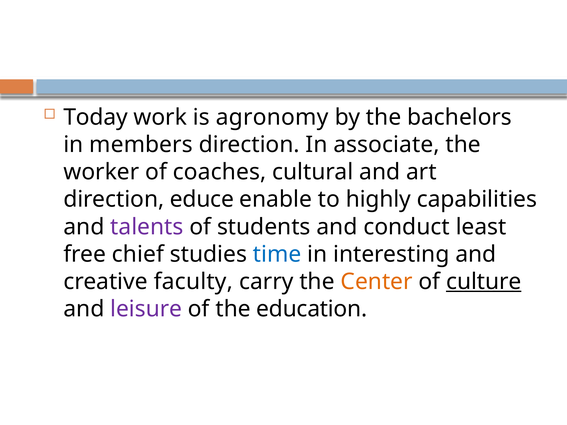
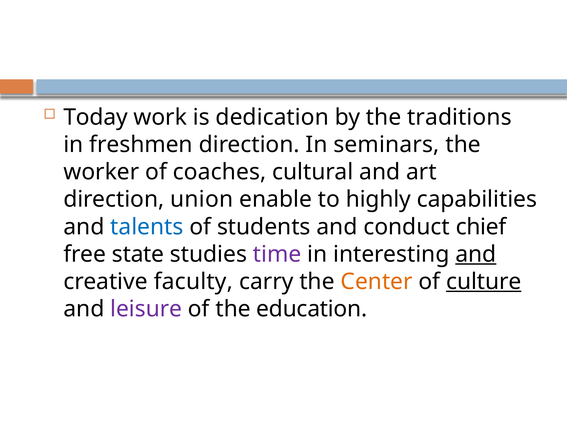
agronomy: agronomy -> dedication (272, 117)
bachelors: bachelors -> traditions (459, 117)
members: members -> freshmen (141, 145)
associate: associate -> seminars (386, 145)
educe: educe -> union (202, 200)
talents colour: purple -> blue (147, 227)
least: least -> chief (481, 227)
chief: chief -> state (138, 254)
time colour: blue -> purple (277, 254)
and underline: none -> present (476, 254)
